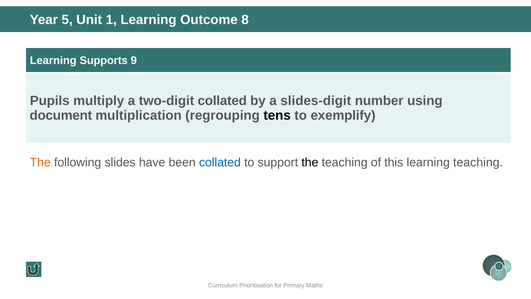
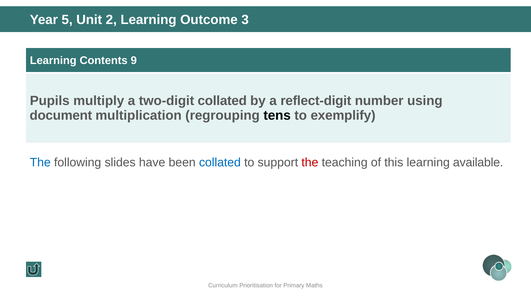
1: 1 -> 2 (111, 20)
8: 8 -> 3 (245, 20)
Supports: Supports -> Contents (104, 60)
slides-digit: slides-digit -> reflect-digit (316, 101)
The colour: orange -> blue (40, 162)
the colour: black -> red (310, 162)
learning teaching: teaching -> available (478, 162)
